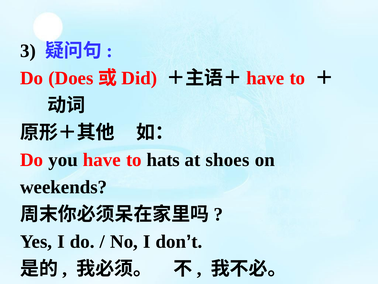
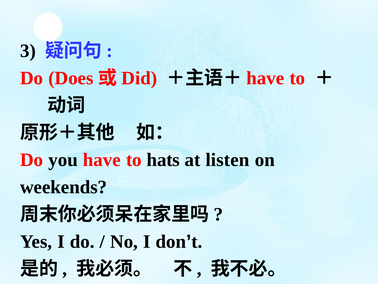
shoes: shoes -> listen (227, 160)
